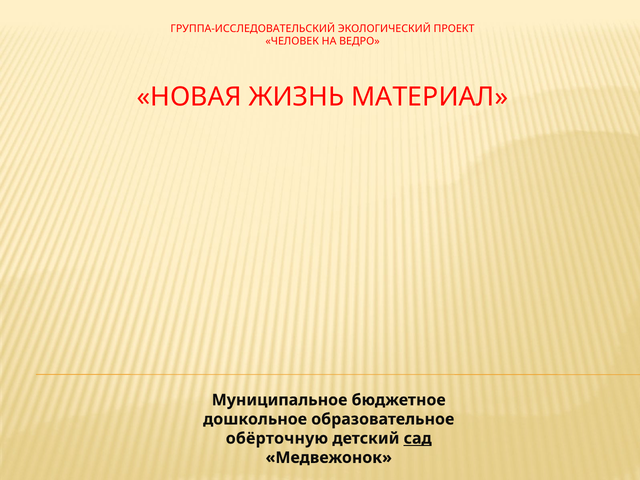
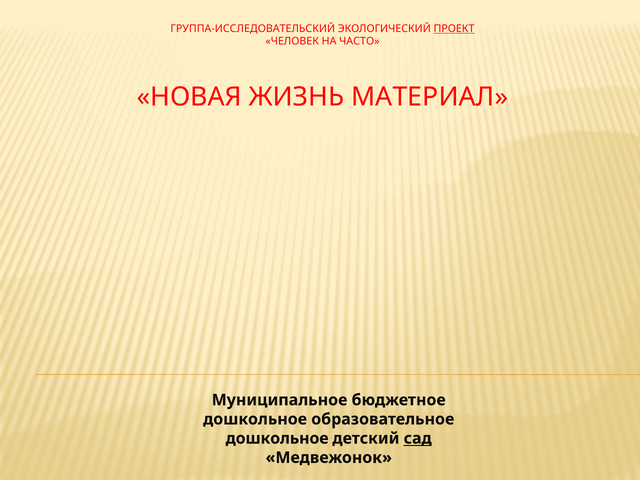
ПРОЕКТ underline: none -> present (454, 29)
ВЕДРО: ВЕДРО -> ЧАСТО (359, 41)
обёрточную: обёрточную -> дошкольное (277, 438)
